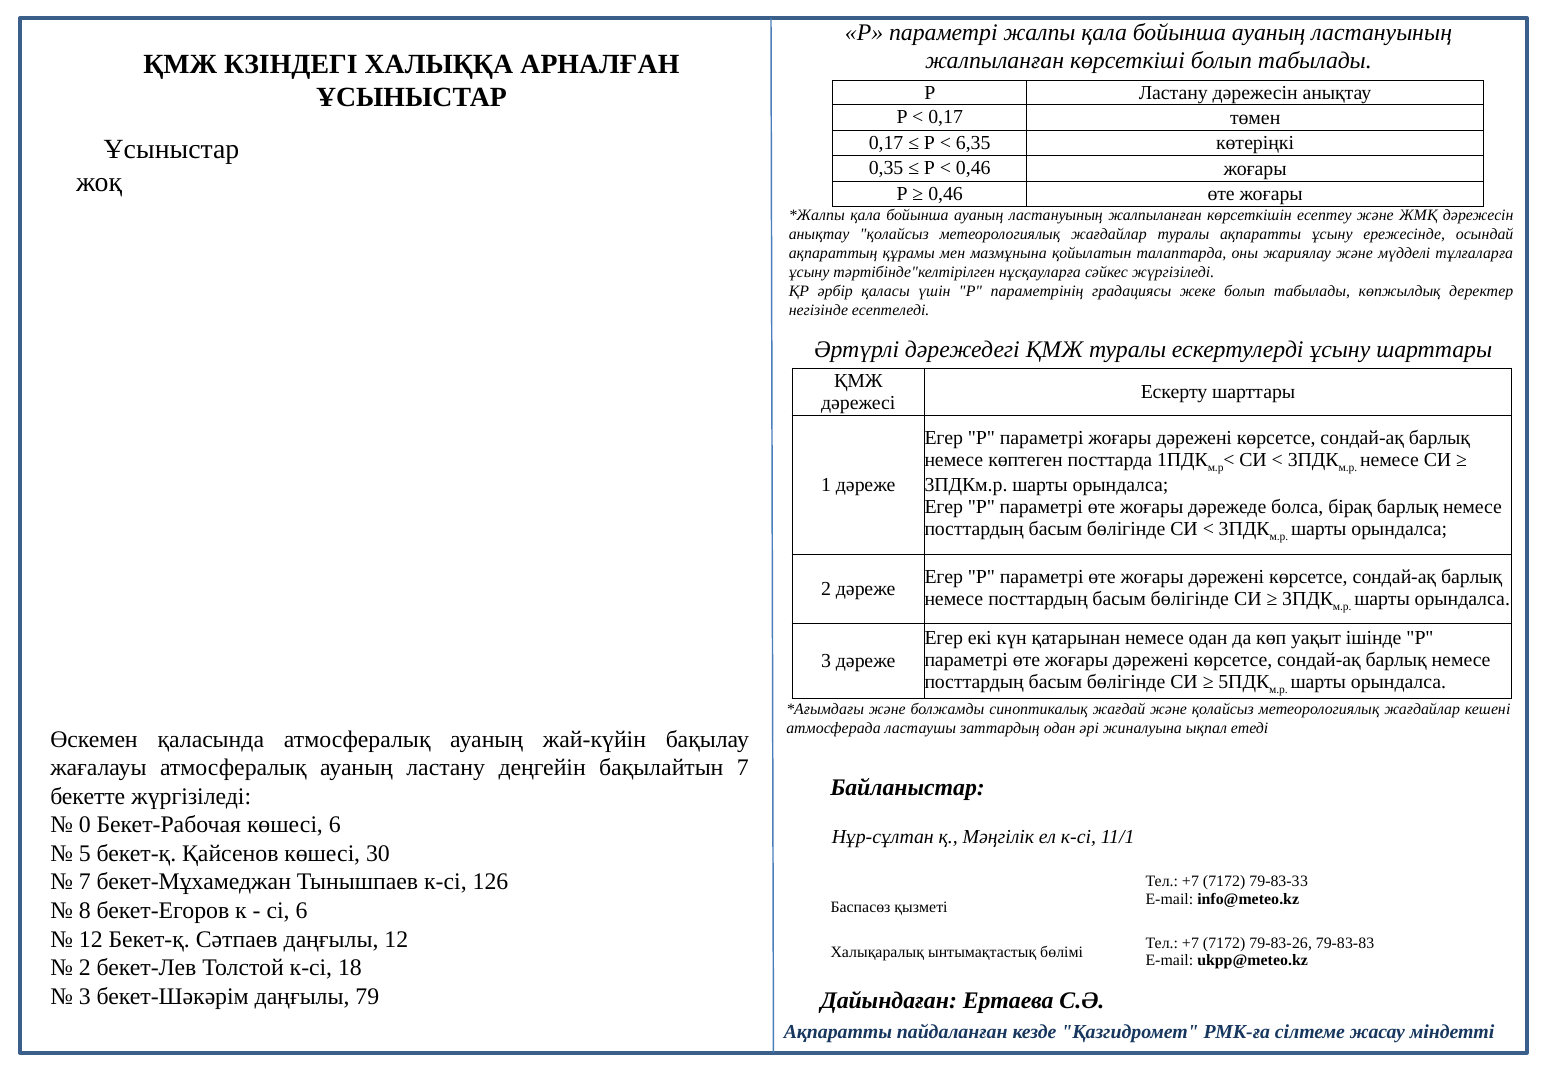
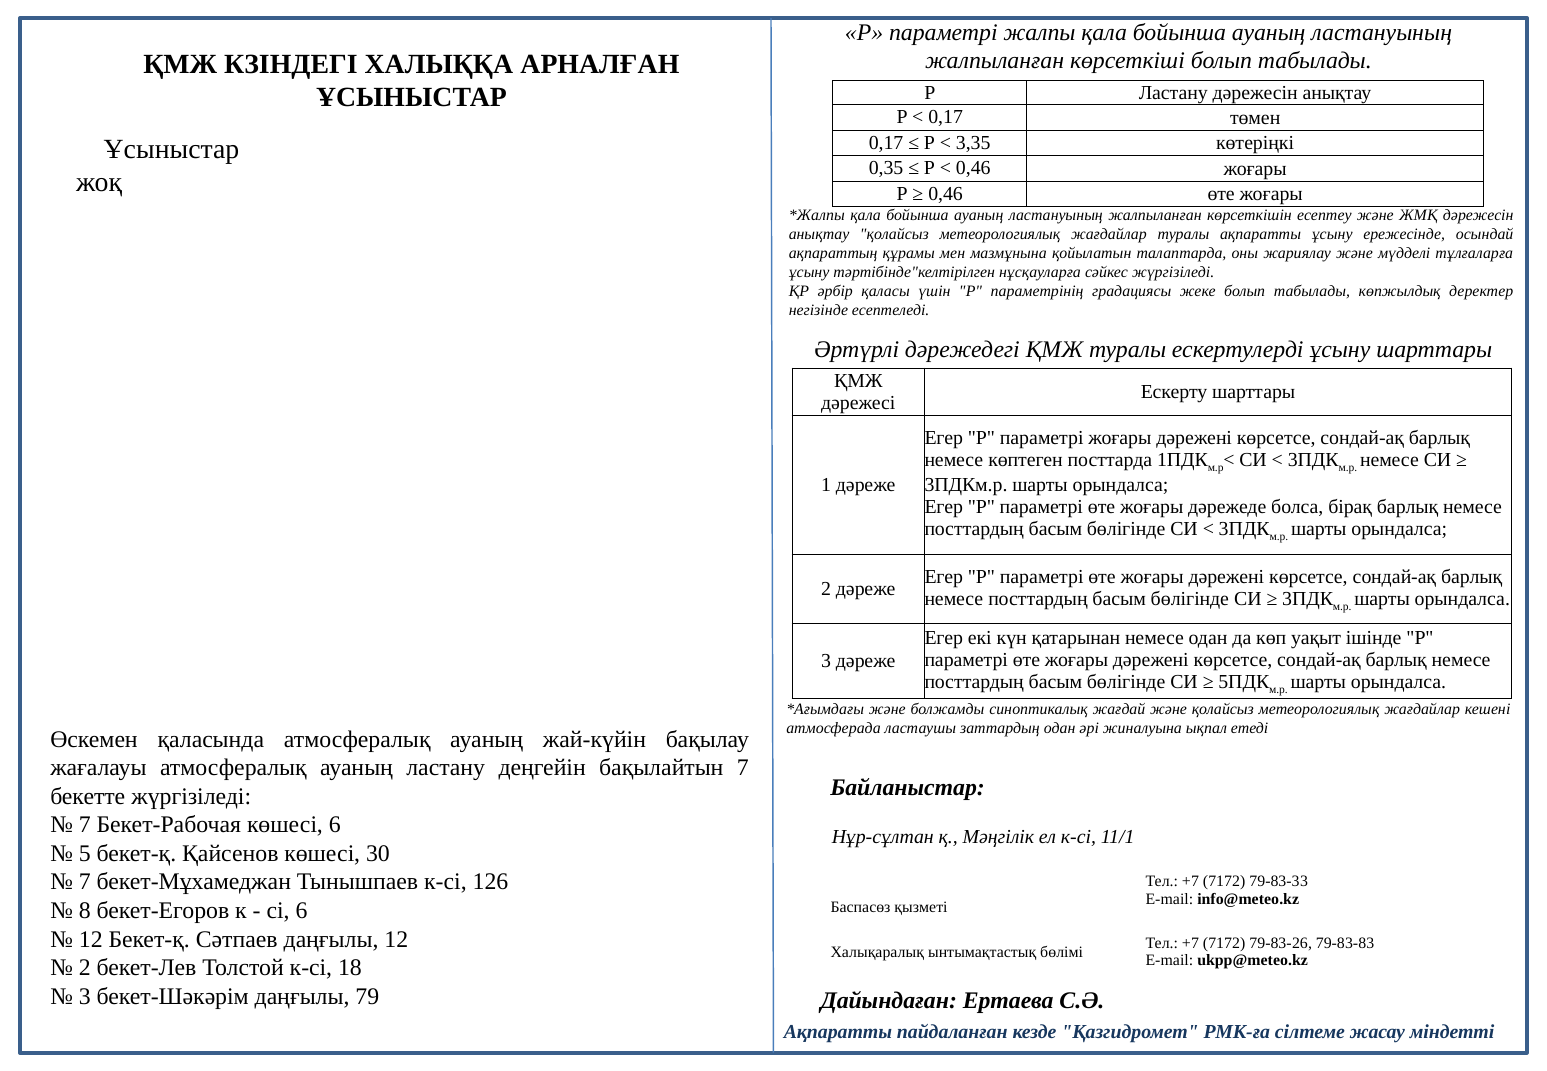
6,35: 6,35 -> 3,35 (973, 143)
0: 0 -> 7 (85, 825)
